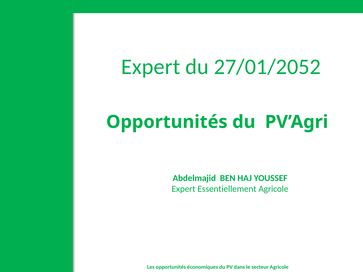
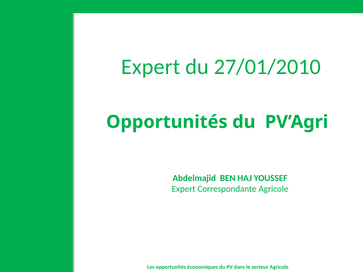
27/01/2052: 27/01/2052 -> 27/01/2010 (267, 67)
Essentiellement: Essentiellement -> Correspondante (227, 189)
